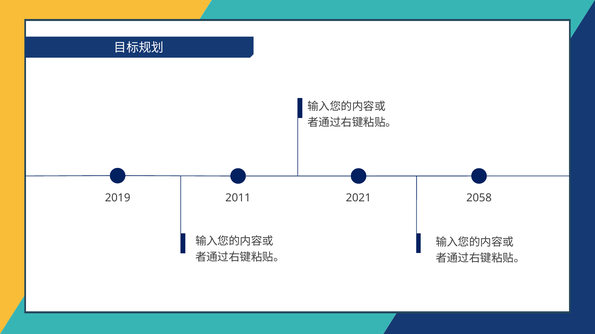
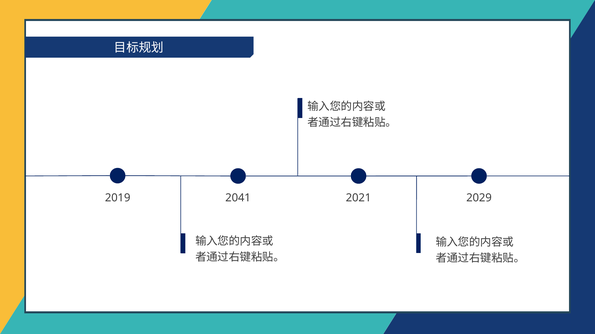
2011: 2011 -> 2041 (238, 198)
2058: 2058 -> 2029 (479, 198)
